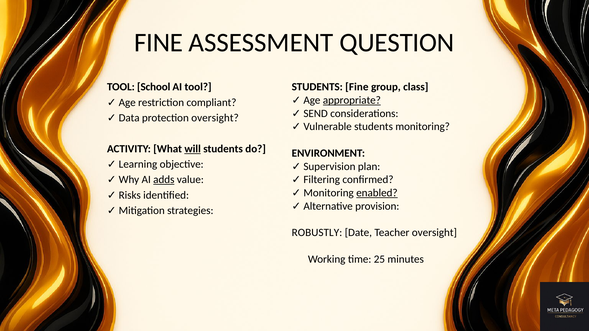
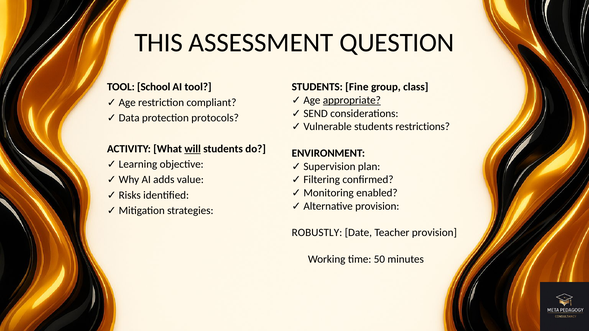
FINE: FINE -> THIS (159, 43)
protection oversight: oversight -> protocols (215, 118)
monitoring: monitoring -> restrictions (423, 127)
adds underline: present -> none (164, 180)
enabled underline: present -> none (377, 193)
Teacher oversight: oversight -> provision (434, 233)
25: 25 -> 50 (379, 259)
